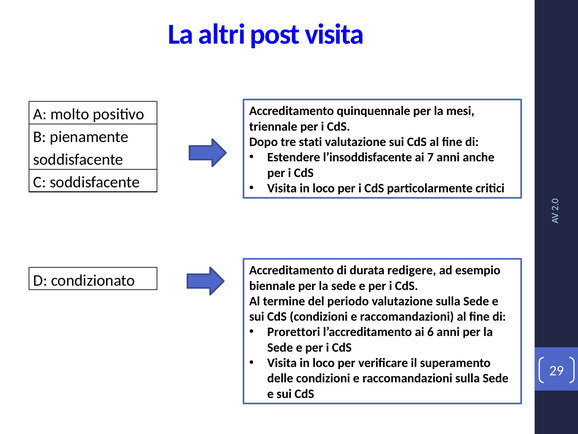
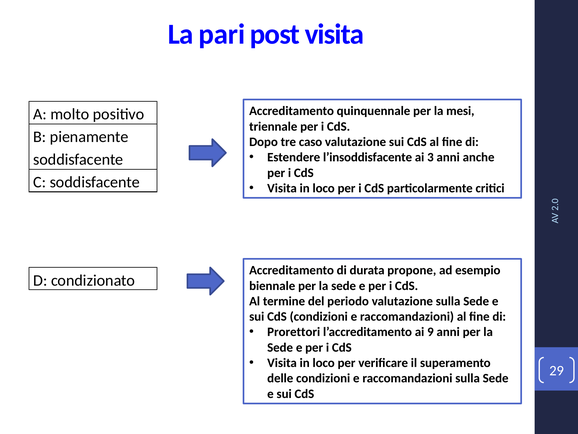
altri: altri -> pari (222, 34)
stati: stati -> caso (311, 142)
7: 7 -> 3 (430, 157)
redigere: redigere -> propone (412, 270)
6: 6 -> 9 (430, 332)
